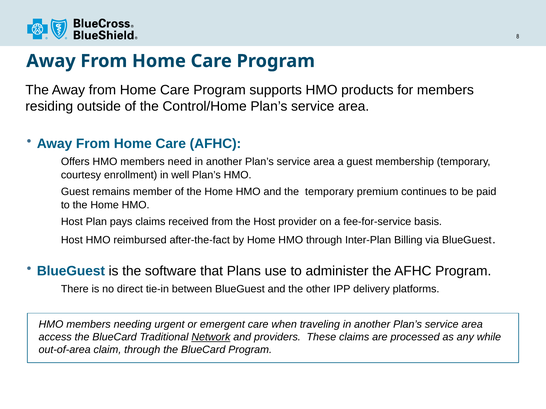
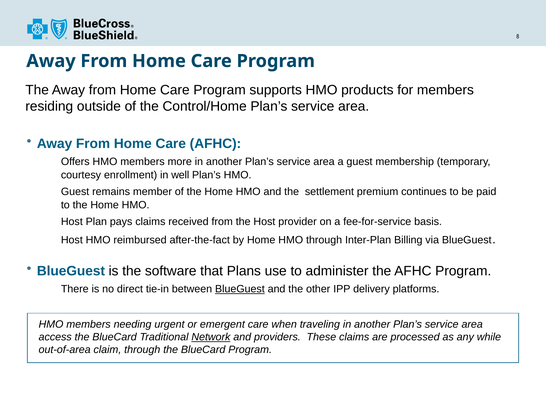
need: need -> more (180, 162)
the temporary: temporary -> settlement (329, 192)
BlueGuest underline: none -> present (240, 289)
